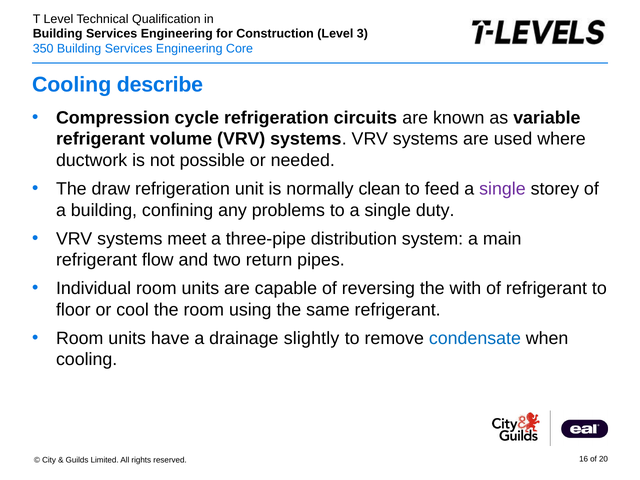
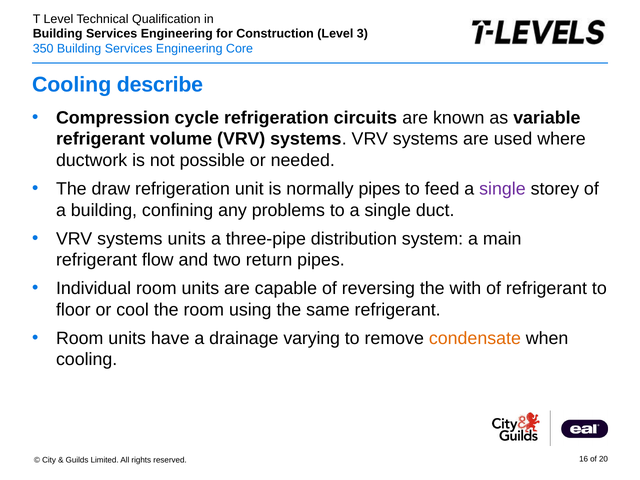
normally clean: clean -> pipes (379, 189)
duty: duty -> duct (435, 210)
systems meet: meet -> units (187, 239)
slightly: slightly -> varying (312, 338)
condensate colour: blue -> orange (475, 338)
